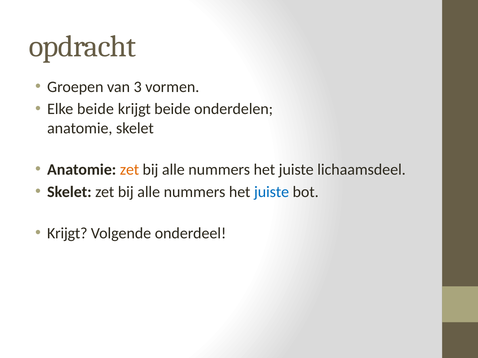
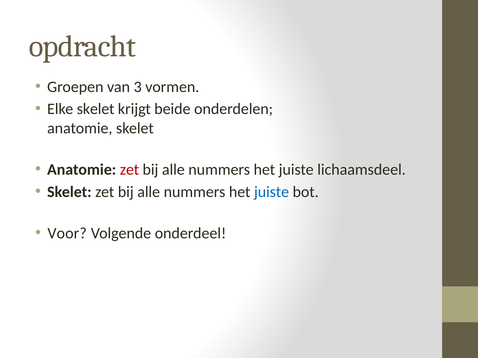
Elke beide: beide -> skelet (96, 109)
zet colour: orange -> red (129, 170)
Krijgt: Krijgt -> Voor (67, 233)
